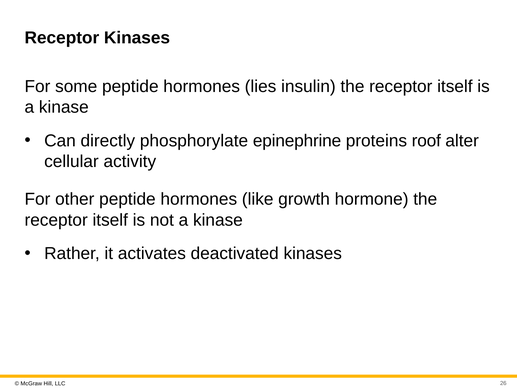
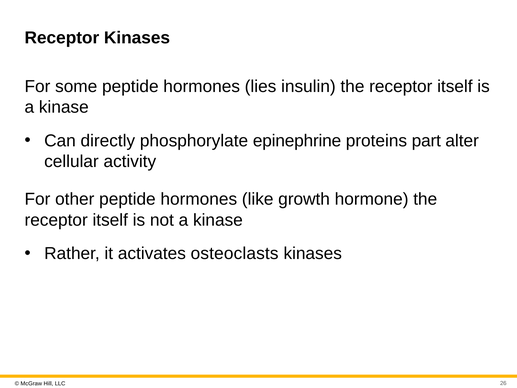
roof: roof -> part (426, 141)
deactivated: deactivated -> osteoclasts (235, 253)
